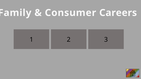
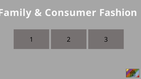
Careers: Careers -> Fashion (118, 13)
